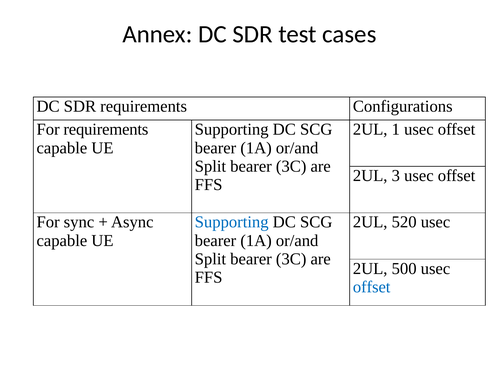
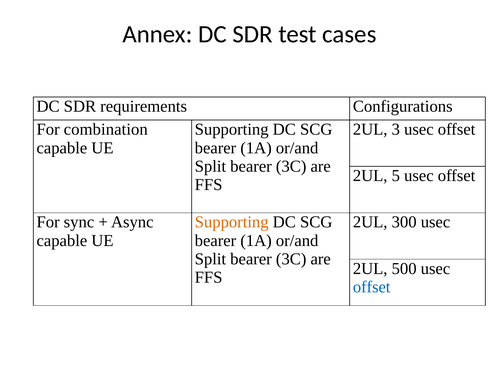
For requirements: requirements -> combination (106, 129)
1: 1 -> 3 (396, 129)
3: 3 -> 5 (396, 175)
Supporting colour: blue -> orange (232, 222)
520: 520 -> 300 (404, 222)
